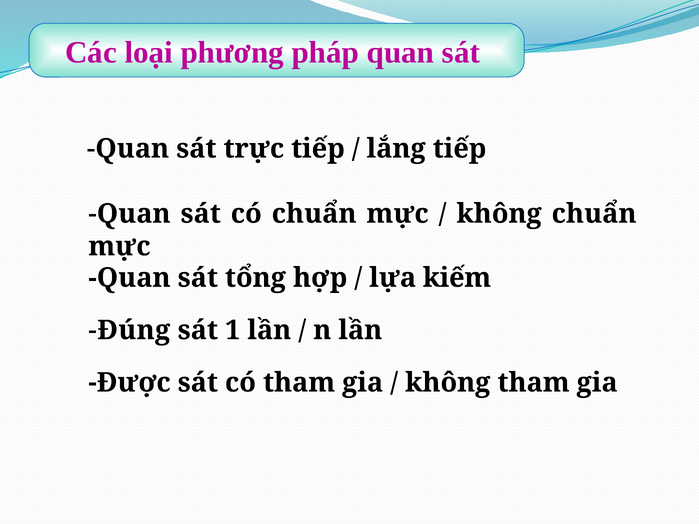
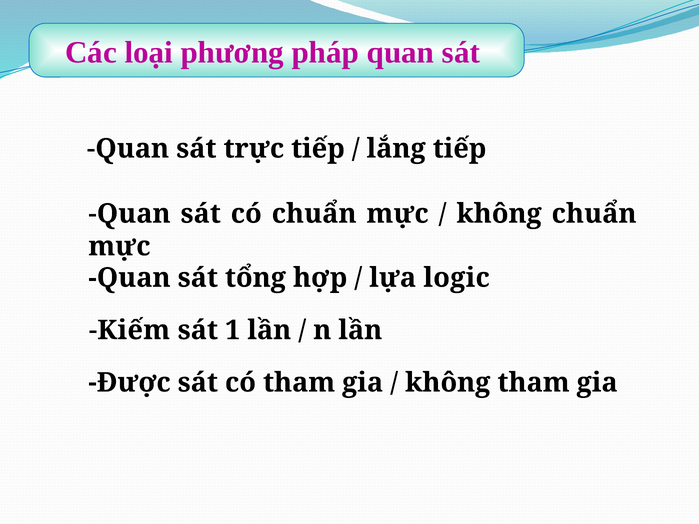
kiếm: kiếm -> logic (457, 278)
Đúng: Đúng -> Kiếm (129, 330)
